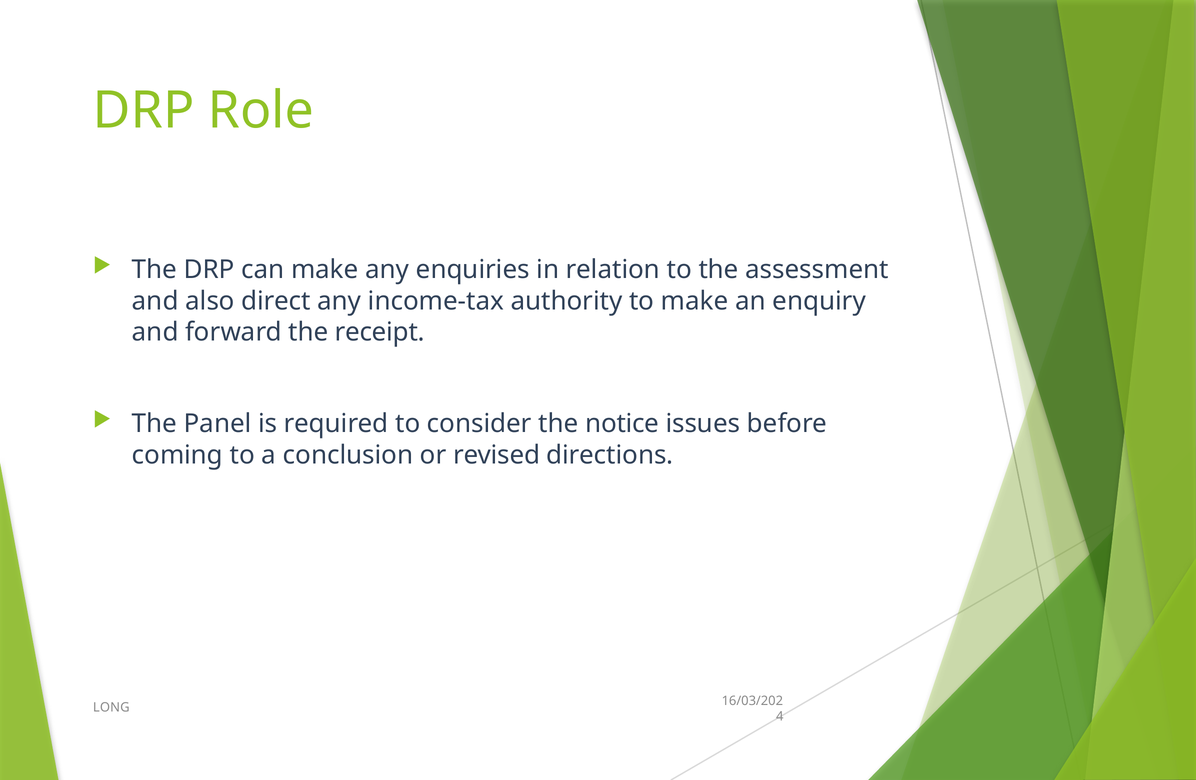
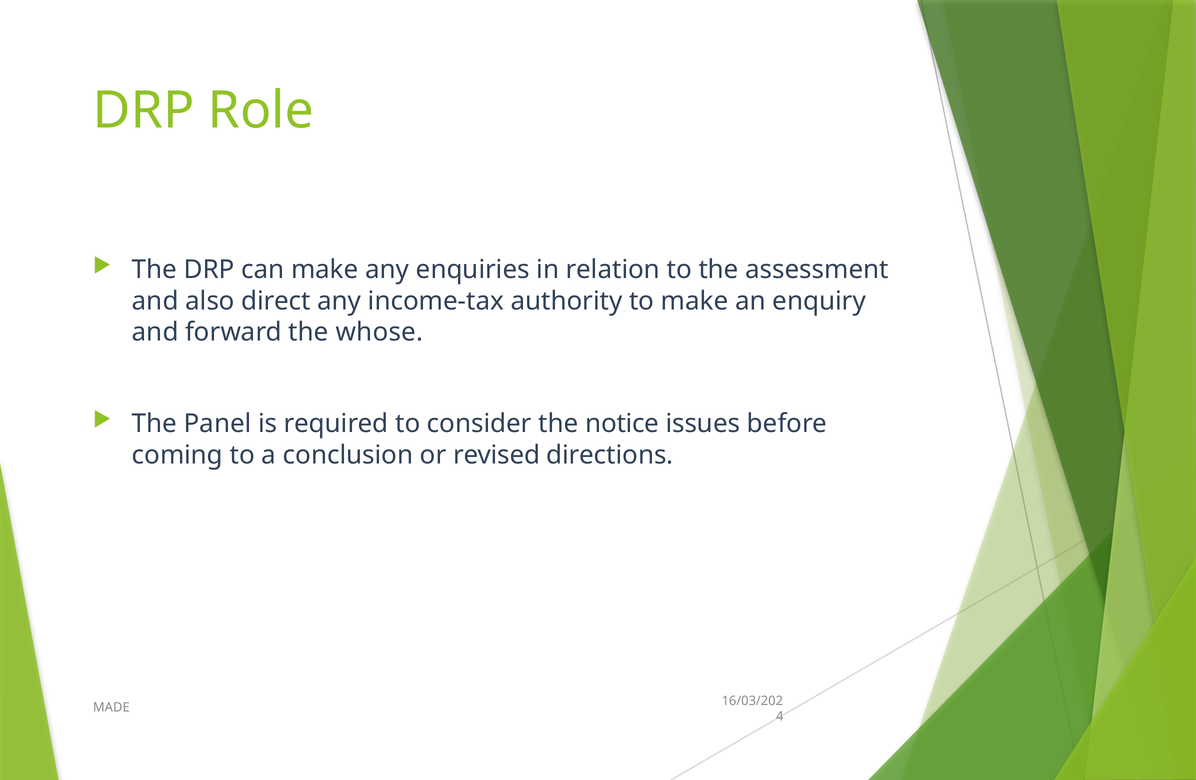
receipt: receipt -> whose (380, 332)
LONG: LONG -> MADE (111, 708)
